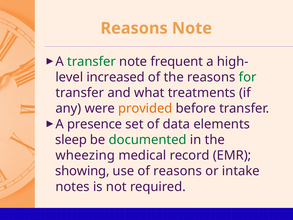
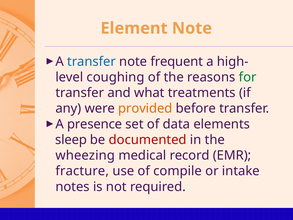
Reasons: Reasons -> Element (134, 28)
transfer colour: green -> blue (91, 61)
increased: increased -> coughing (116, 77)
documented colour: green -> red (148, 140)
showing: showing -> fracture (82, 171)
of reasons: reasons -> compile (178, 171)
